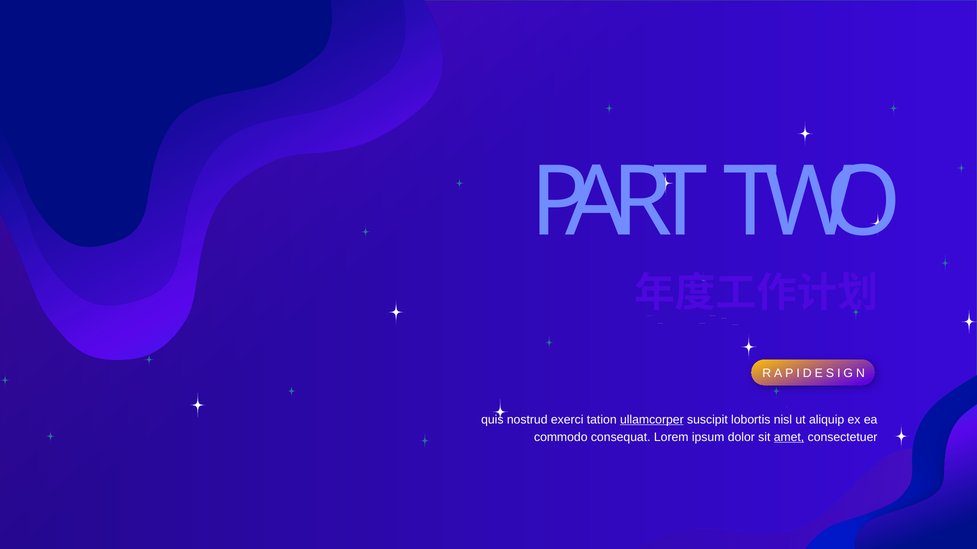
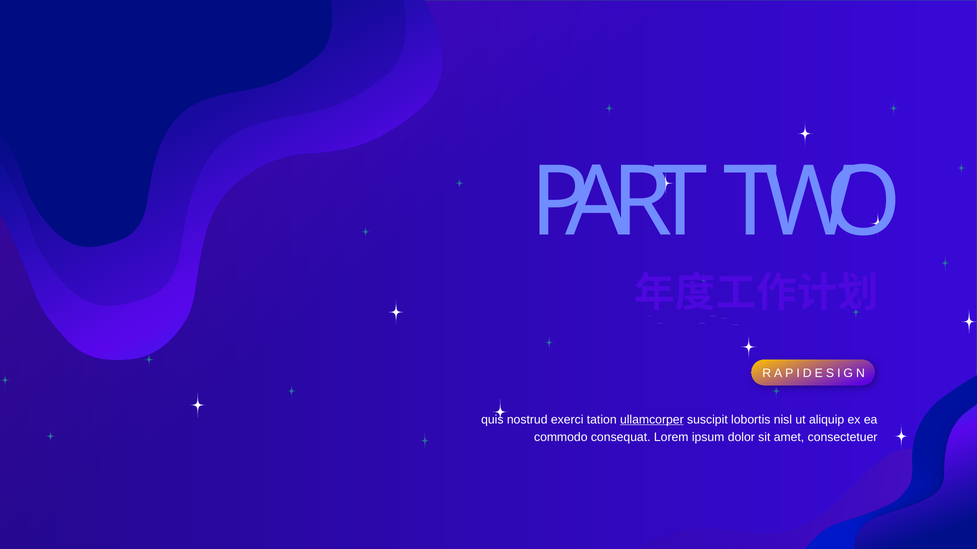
amet underline: present -> none (789, 437)
